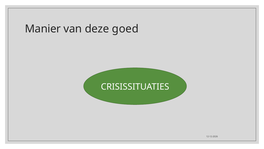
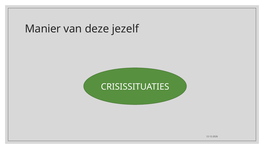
goed: goed -> jezelf (125, 29)
